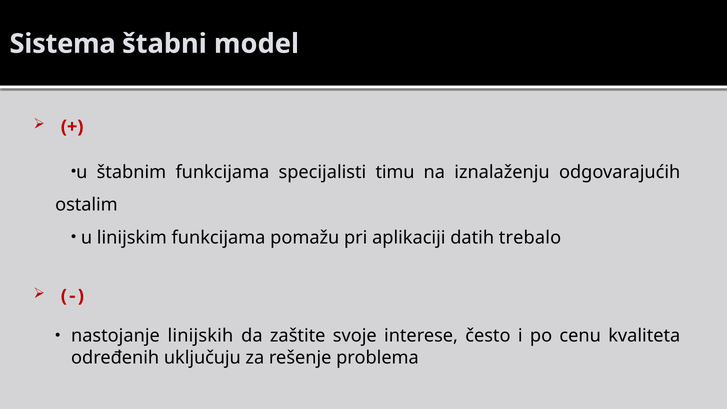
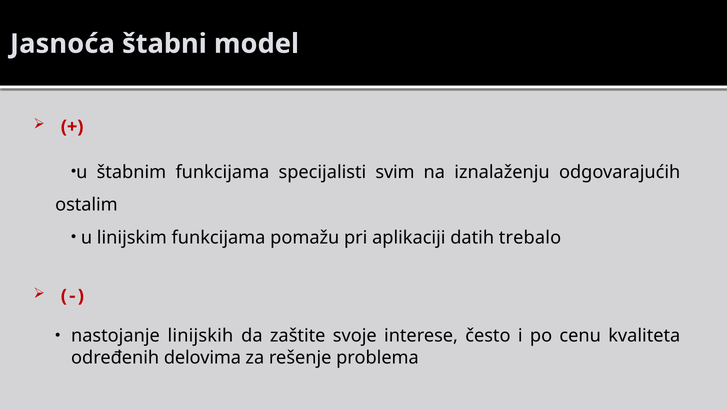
Sistema: Sistema -> Jasnoća (62, 44)
timu: timu -> svim (395, 172)
uključuju: uključuju -> delovima (202, 358)
